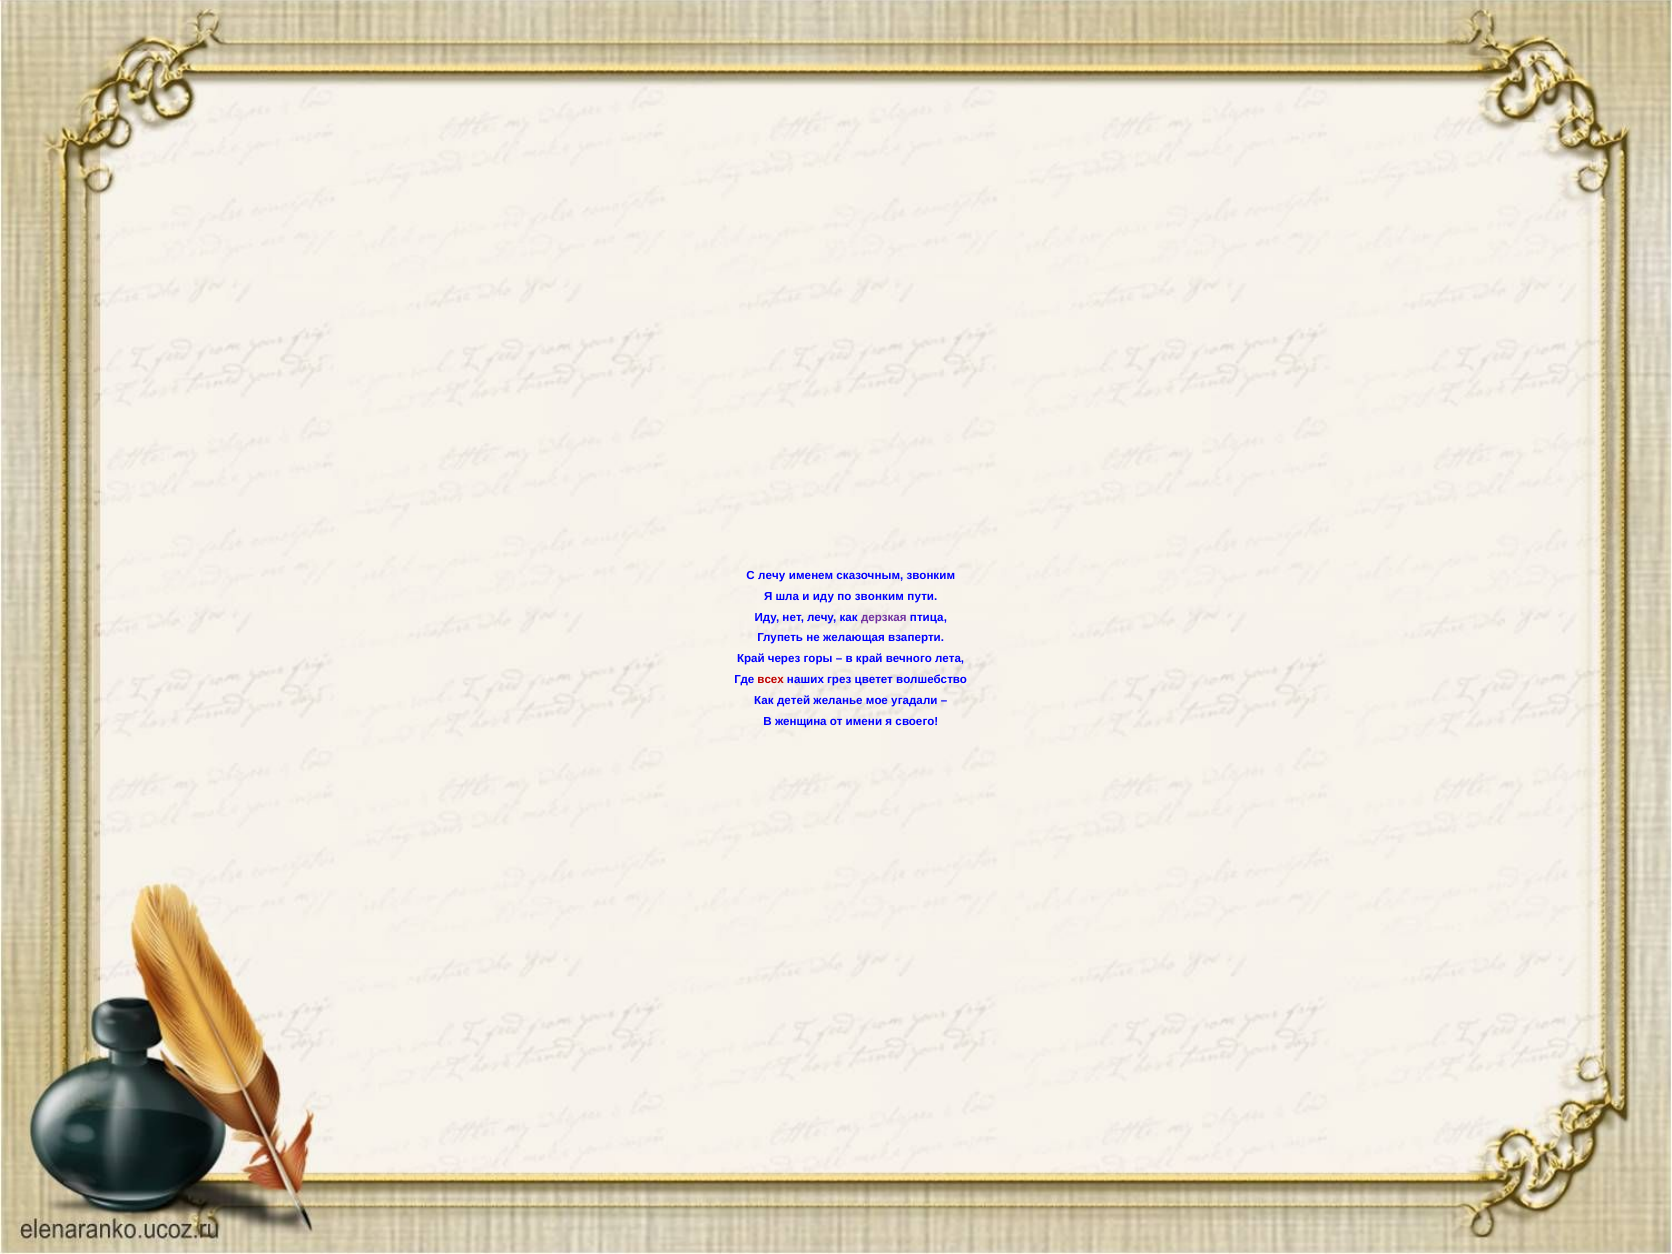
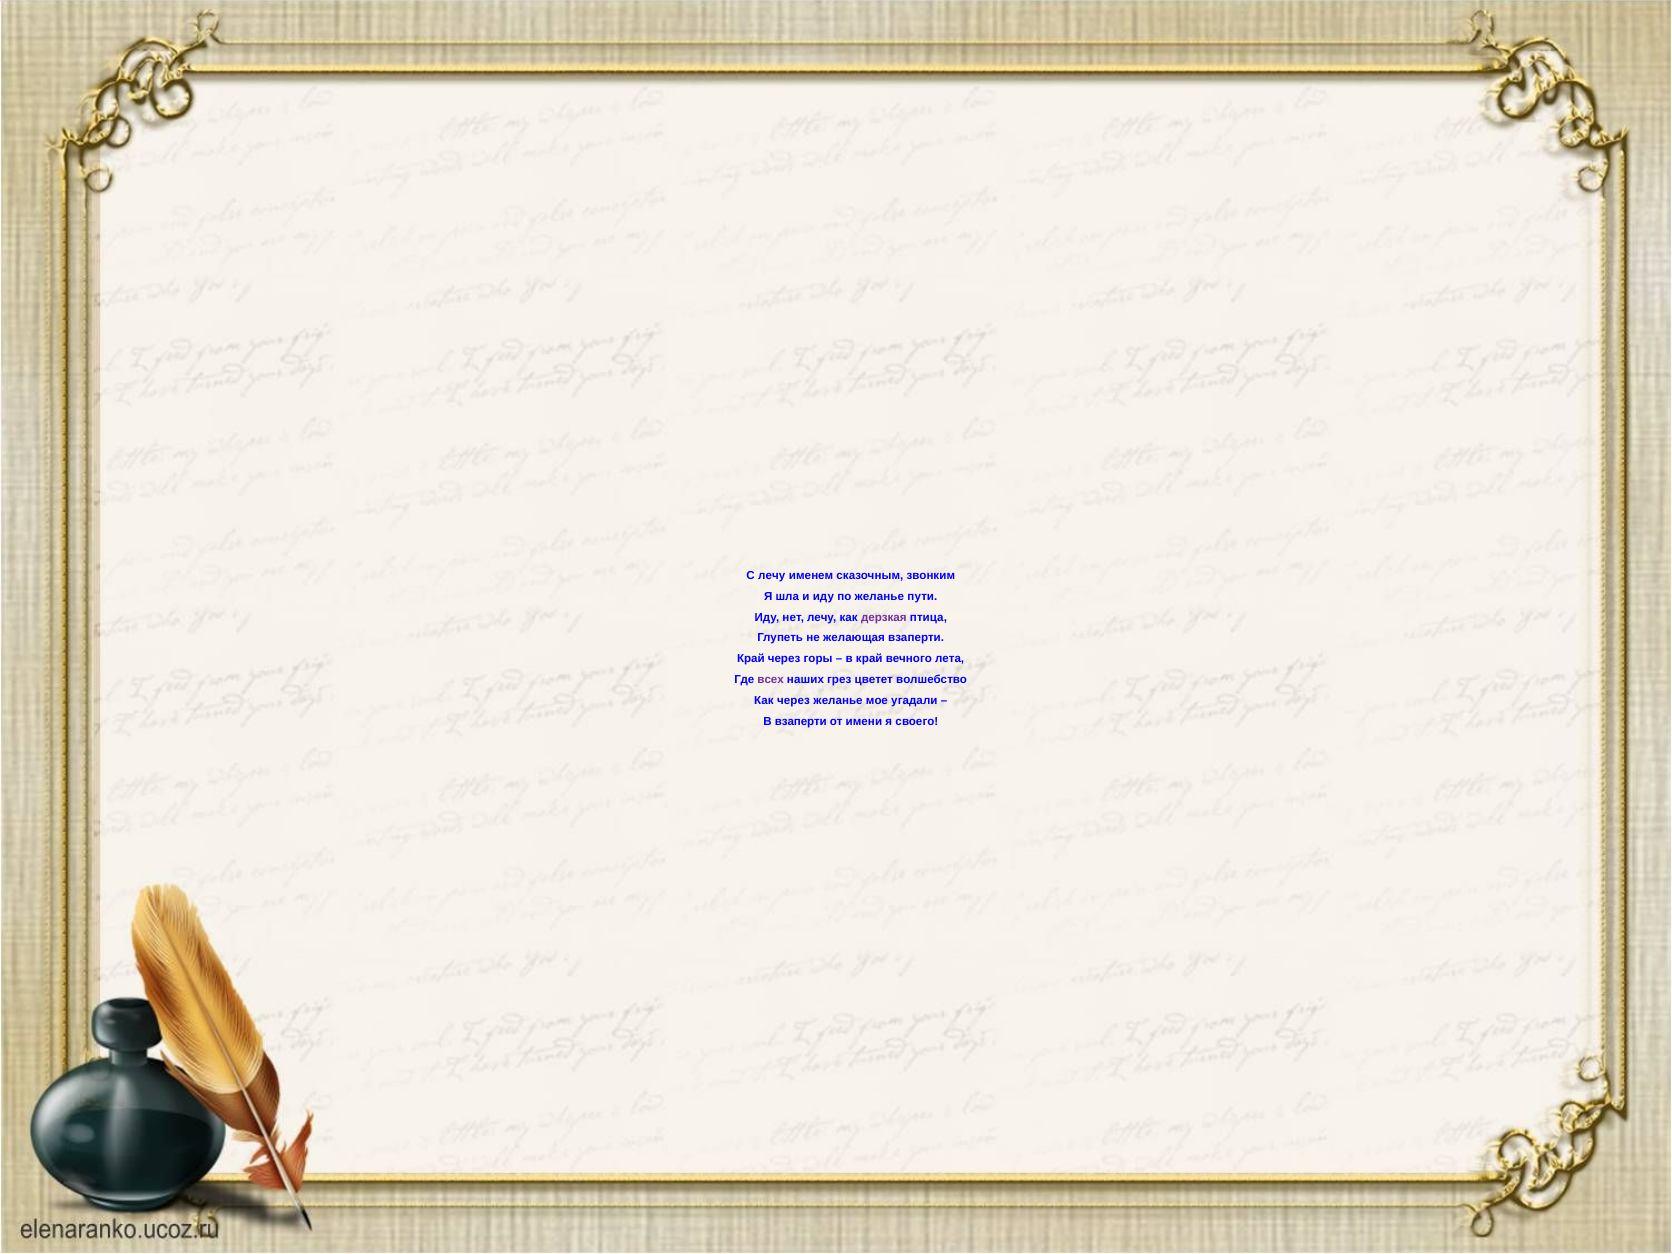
по звонким: звонким -> желанье (879, 596)
всех colour: red -> purple (771, 680)
Как детей: детей -> через (794, 700)
В женщина: женщина -> взаперти (801, 721)
